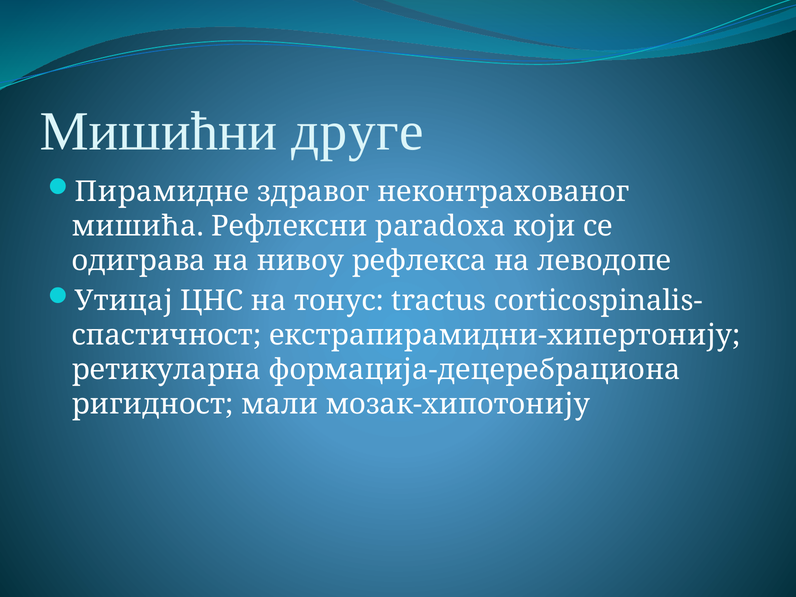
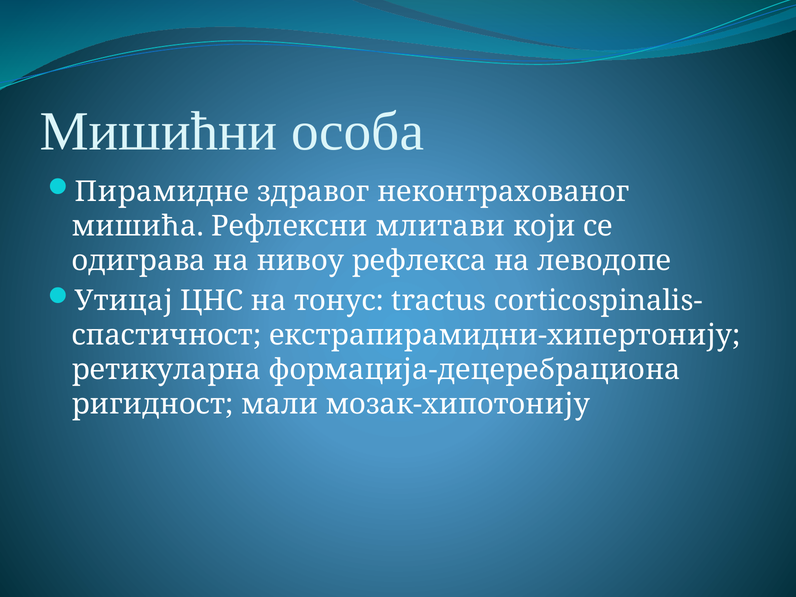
друге: друге -> особа (358, 131)
paradoxa: paradoxa -> млитави (441, 226)
